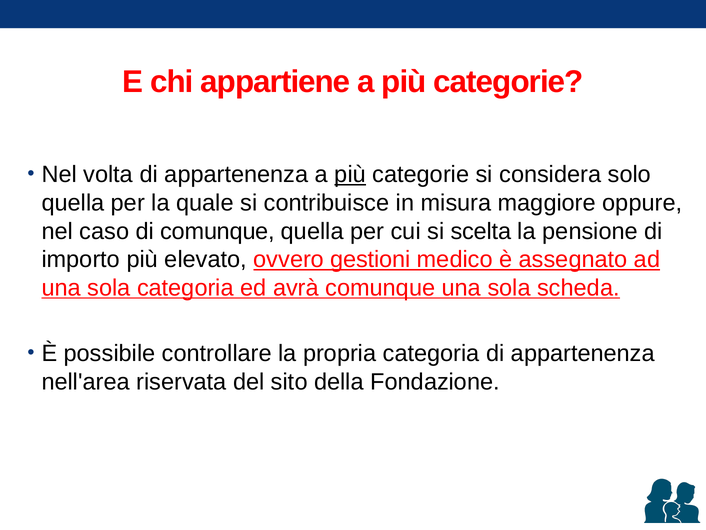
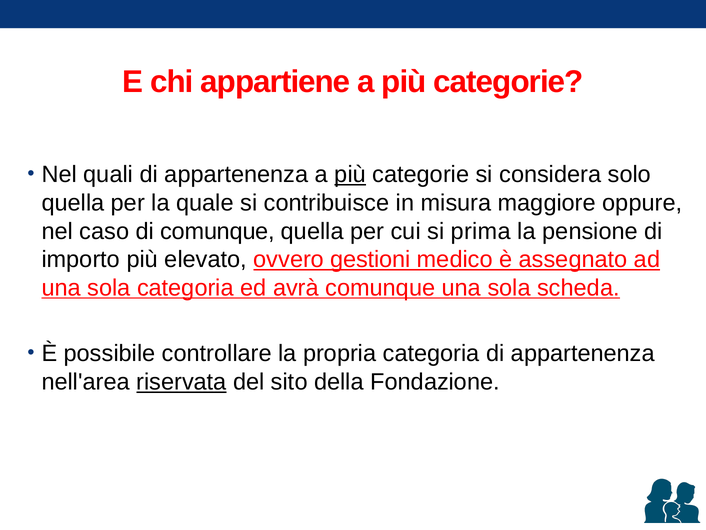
volta: volta -> quali (108, 175)
scelta: scelta -> prima (481, 231)
riservata underline: none -> present (181, 382)
